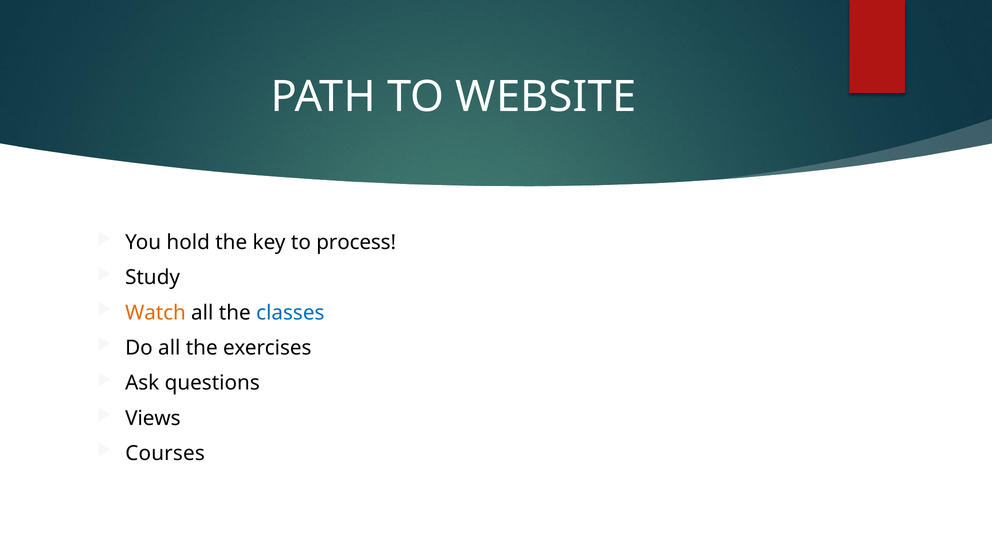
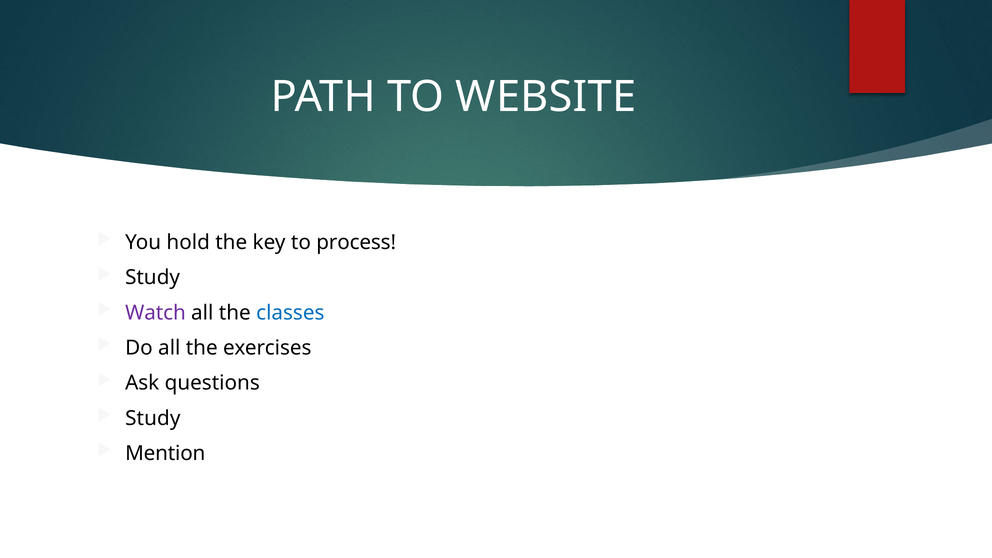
Watch colour: orange -> purple (155, 313)
Views: Views -> Study (153, 418)
Courses: Courses -> Mention (165, 454)
